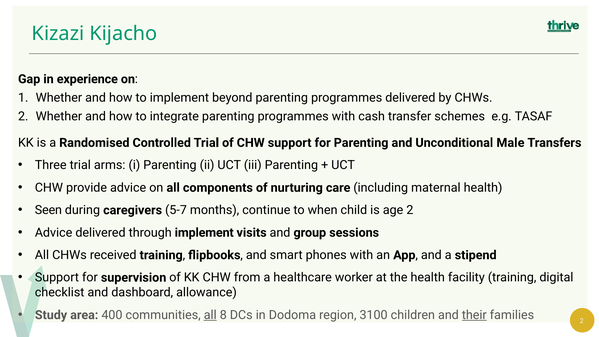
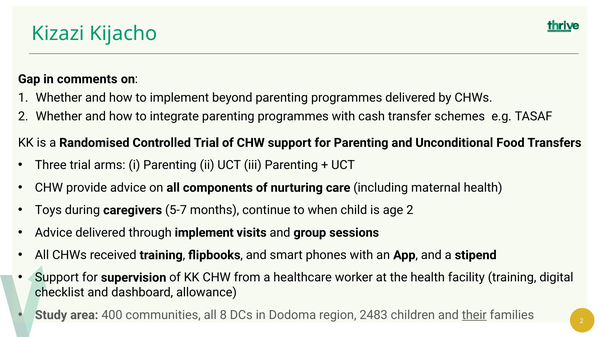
experience: experience -> comments (87, 79)
Male: Male -> Food (510, 143)
Seen: Seen -> Toys (48, 210)
all underline: present -> none (210, 315)
3100: 3100 -> 2483 (374, 315)
